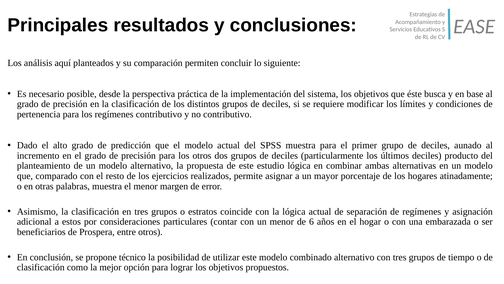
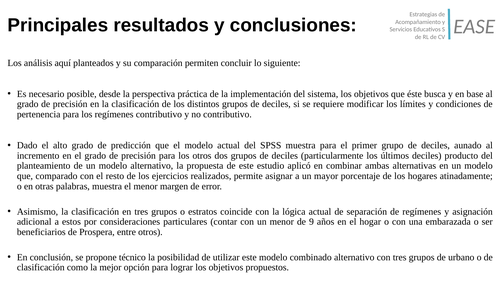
estudio lógica: lógica -> aplicó (299, 166)
6: 6 -> 9 (311, 221)
tiempo: tiempo -> urbano (461, 257)
